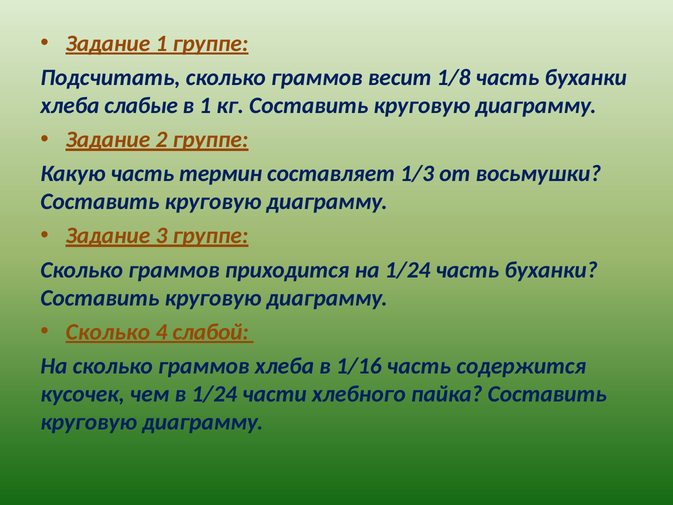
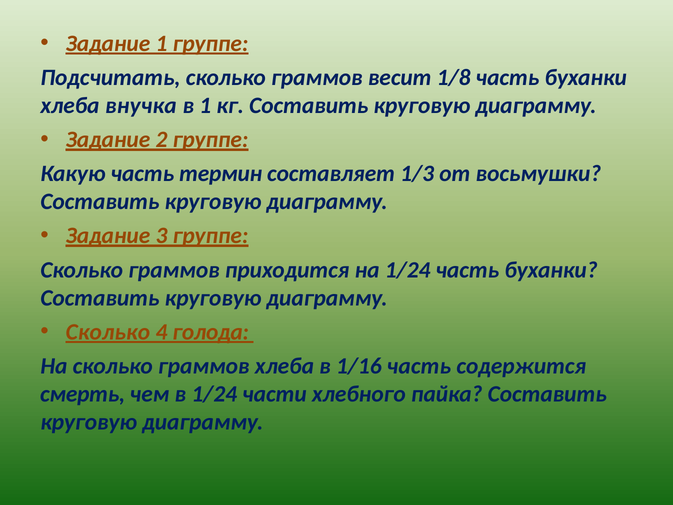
слабые: слабые -> внучка (141, 106)
слабой: слабой -> голода (211, 332)
кусочек: кусочек -> смерть (83, 394)
